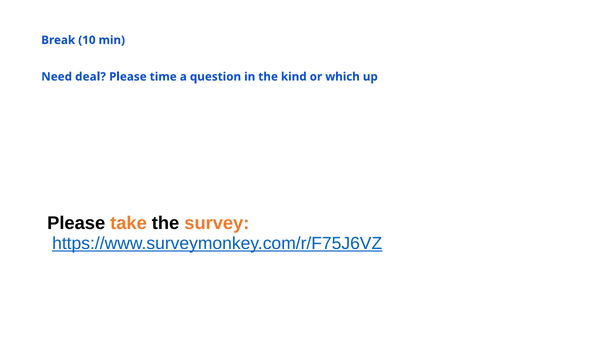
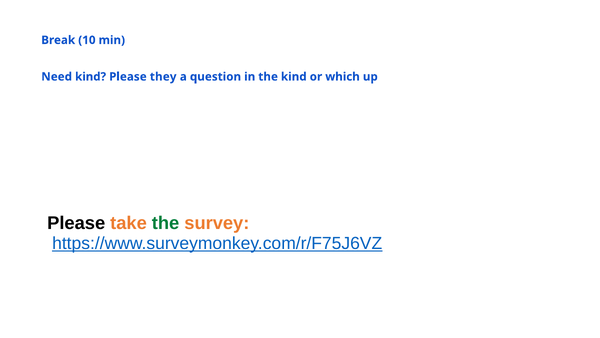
Need deal: deal -> kind (91, 77)
time: time -> they (163, 77)
the colour: black -> green (166, 223)
